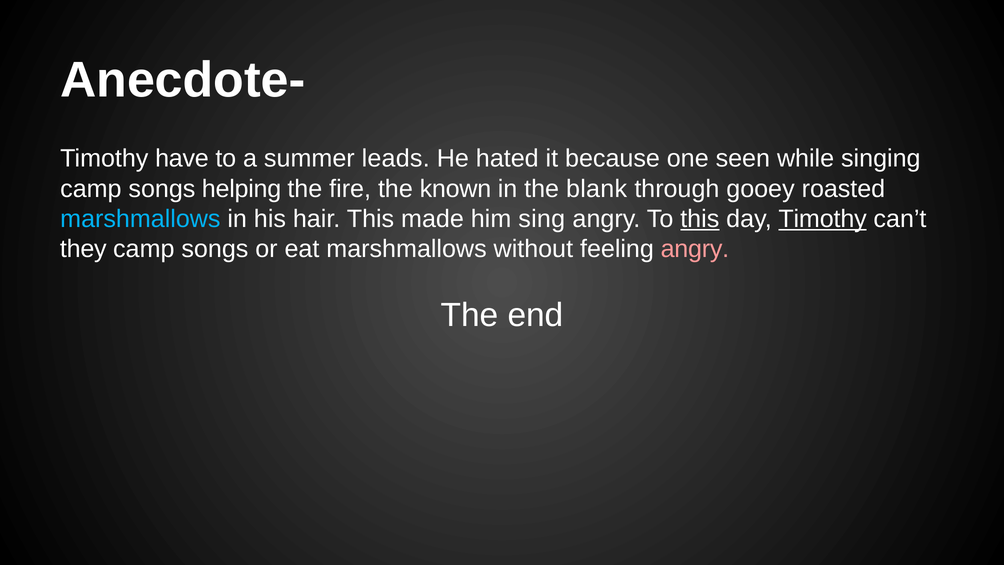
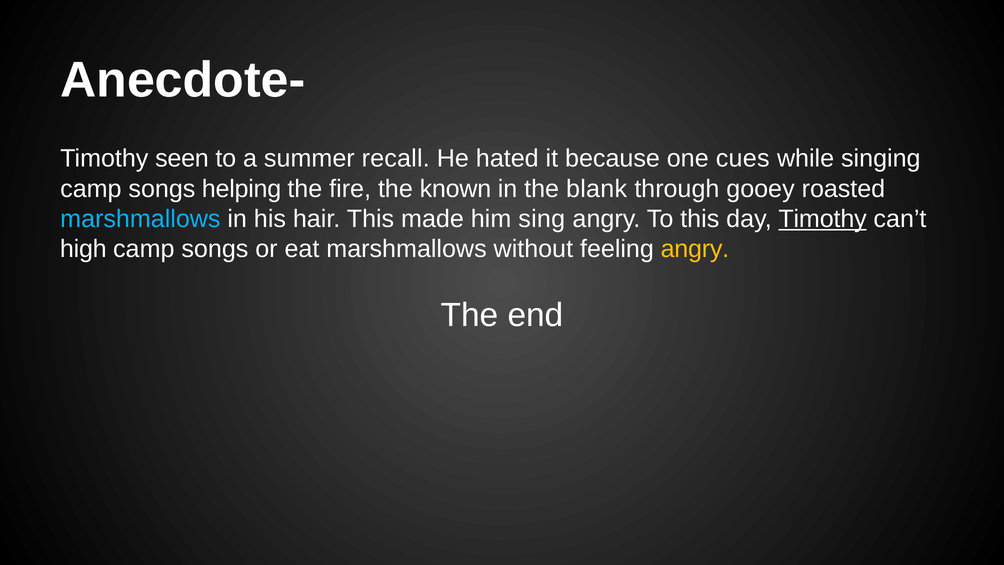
have: have -> seen (182, 159)
leads: leads -> recall (396, 159)
seen: seen -> cues (743, 159)
this underline: present -> none (700, 219)
they: they -> high (83, 249)
angry colour: pink -> yellow (695, 249)
